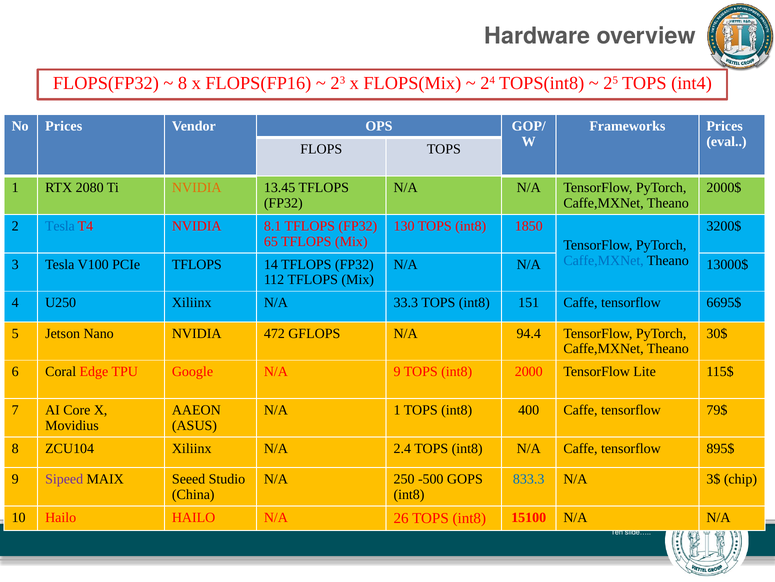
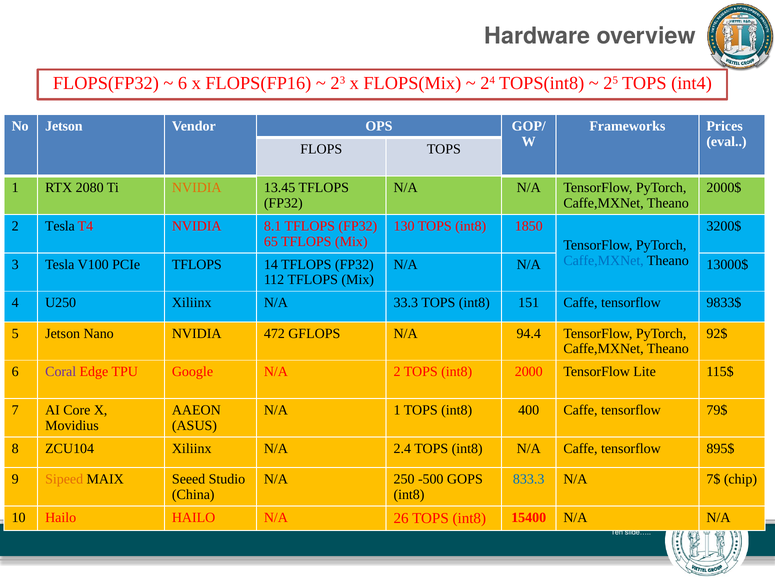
8: 8 -> 6 (183, 83)
No Prices: Prices -> Jetson (64, 126)
Tesla colour: blue -> black (60, 226)
6695$: 6695$ -> 9833$ (724, 302)
30$: 30$ -> 92$ (717, 333)
Coral colour: black -> purple (61, 371)
N/A 9: 9 -> 2 (397, 371)
Sipeed colour: purple -> orange (64, 479)
3$: 3$ -> 7$ (713, 479)
15100: 15100 -> 15400 (529, 517)
